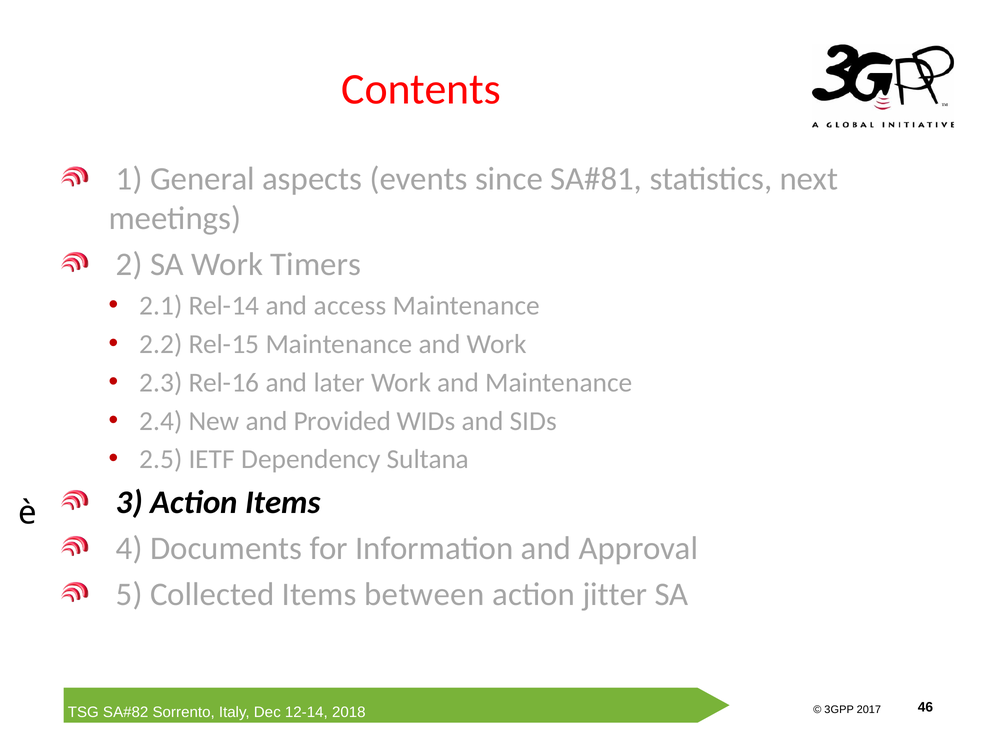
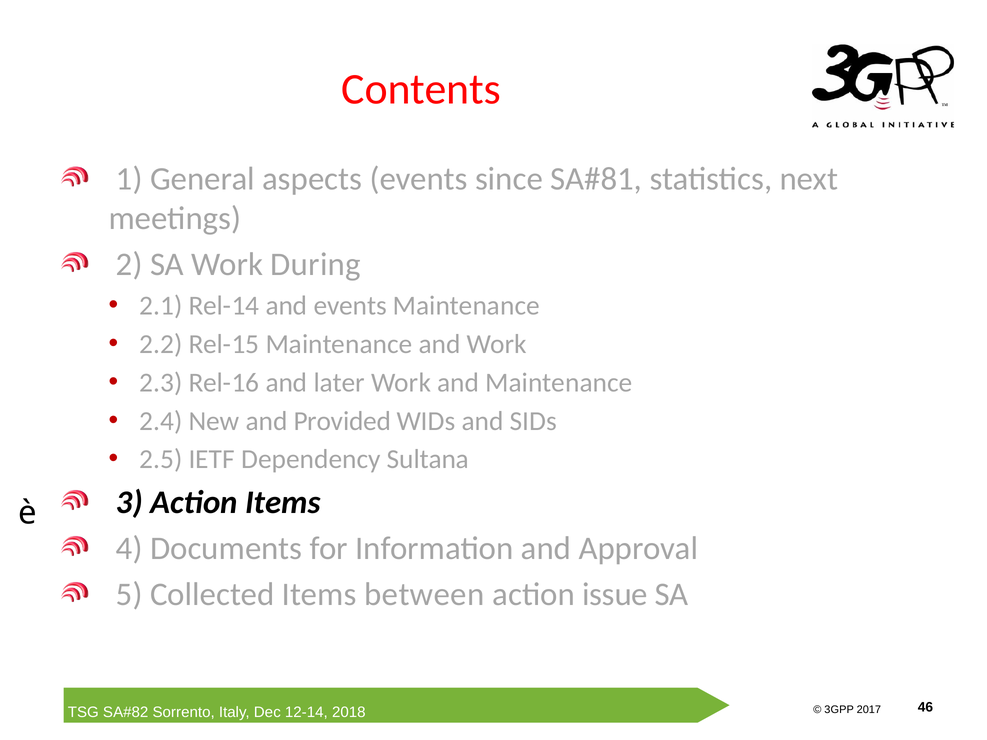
Timers: Timers -> During (316, 265)
and access: access -> events (350, 306)
jitter: jitter -> issue (615, 595)
